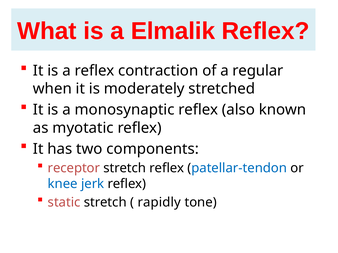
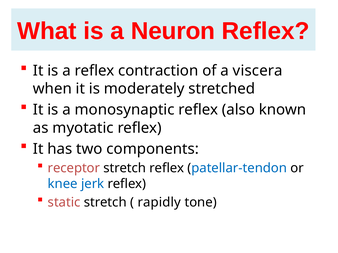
Elmalik: Elmalik -> Neuron (173, 31)
regular: regular -> viscera (258, 71)
